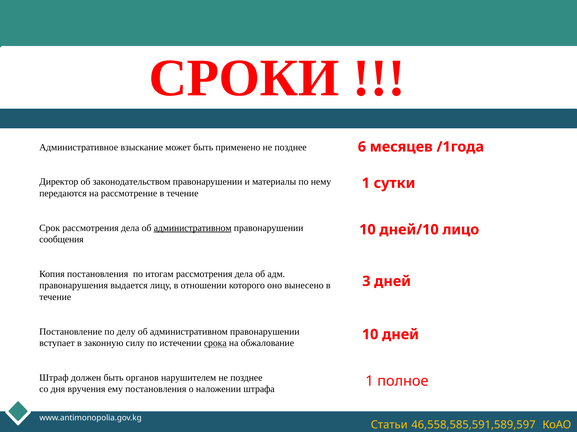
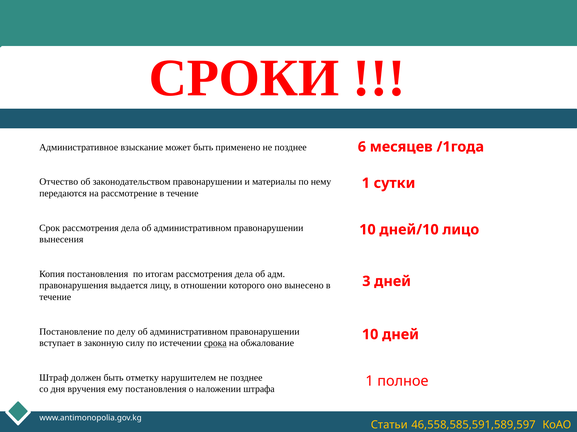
Директор: Директор -> Отчество (59, 182)
административном underline: present -> none (193, 228)
сообщения: сообщения -> вынесения (61, 240)
органов: органов -> отметку (142, 378)
